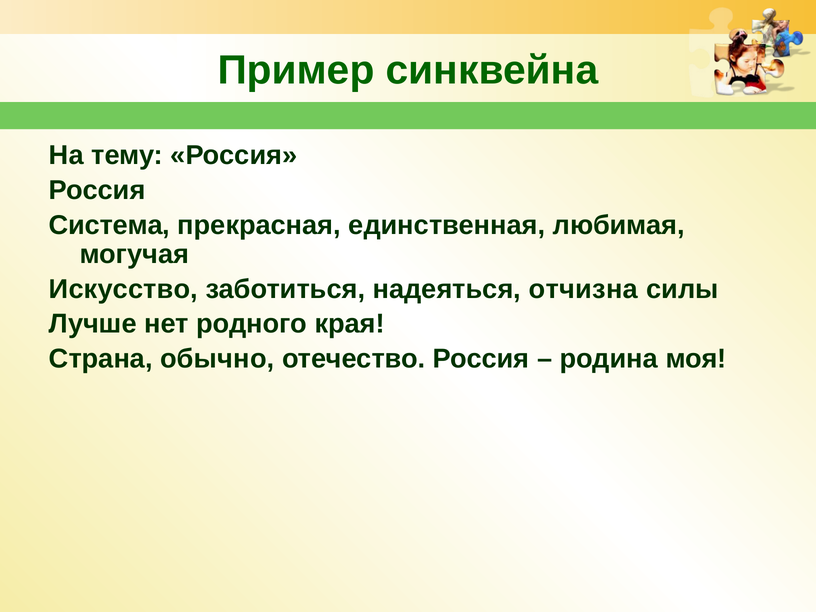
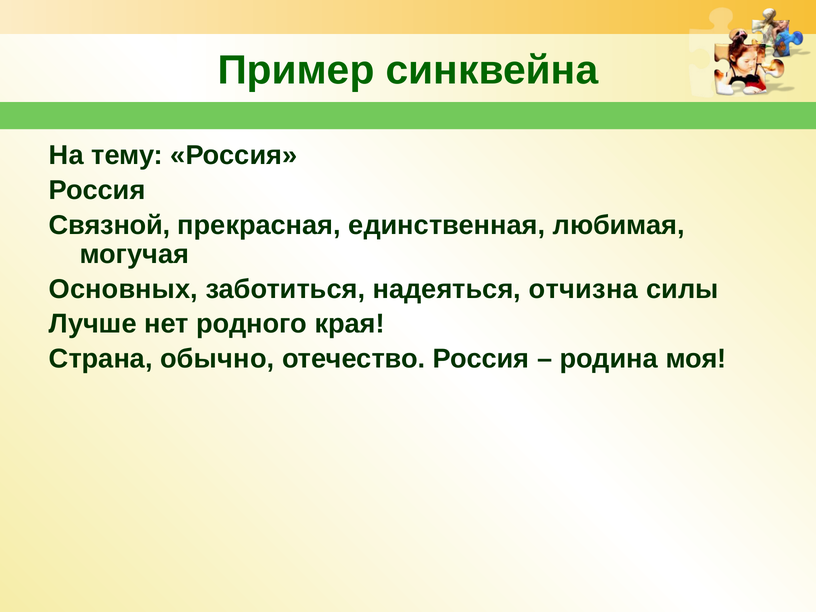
Система: Система -> Связной (109, 225)
Искусство: Искусство -> Основных (123, 289)
